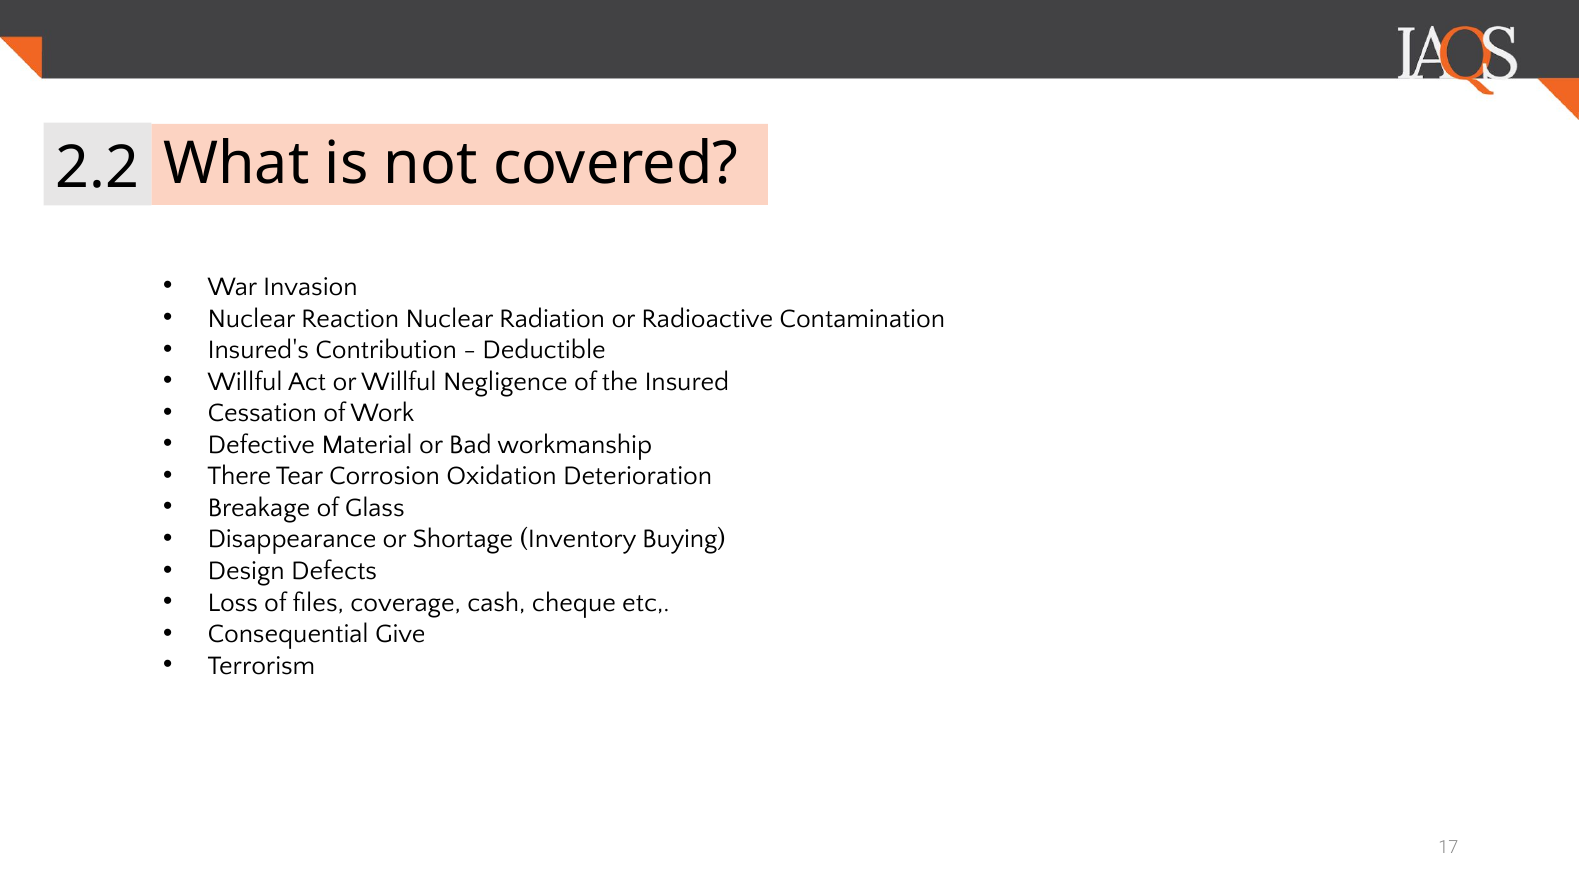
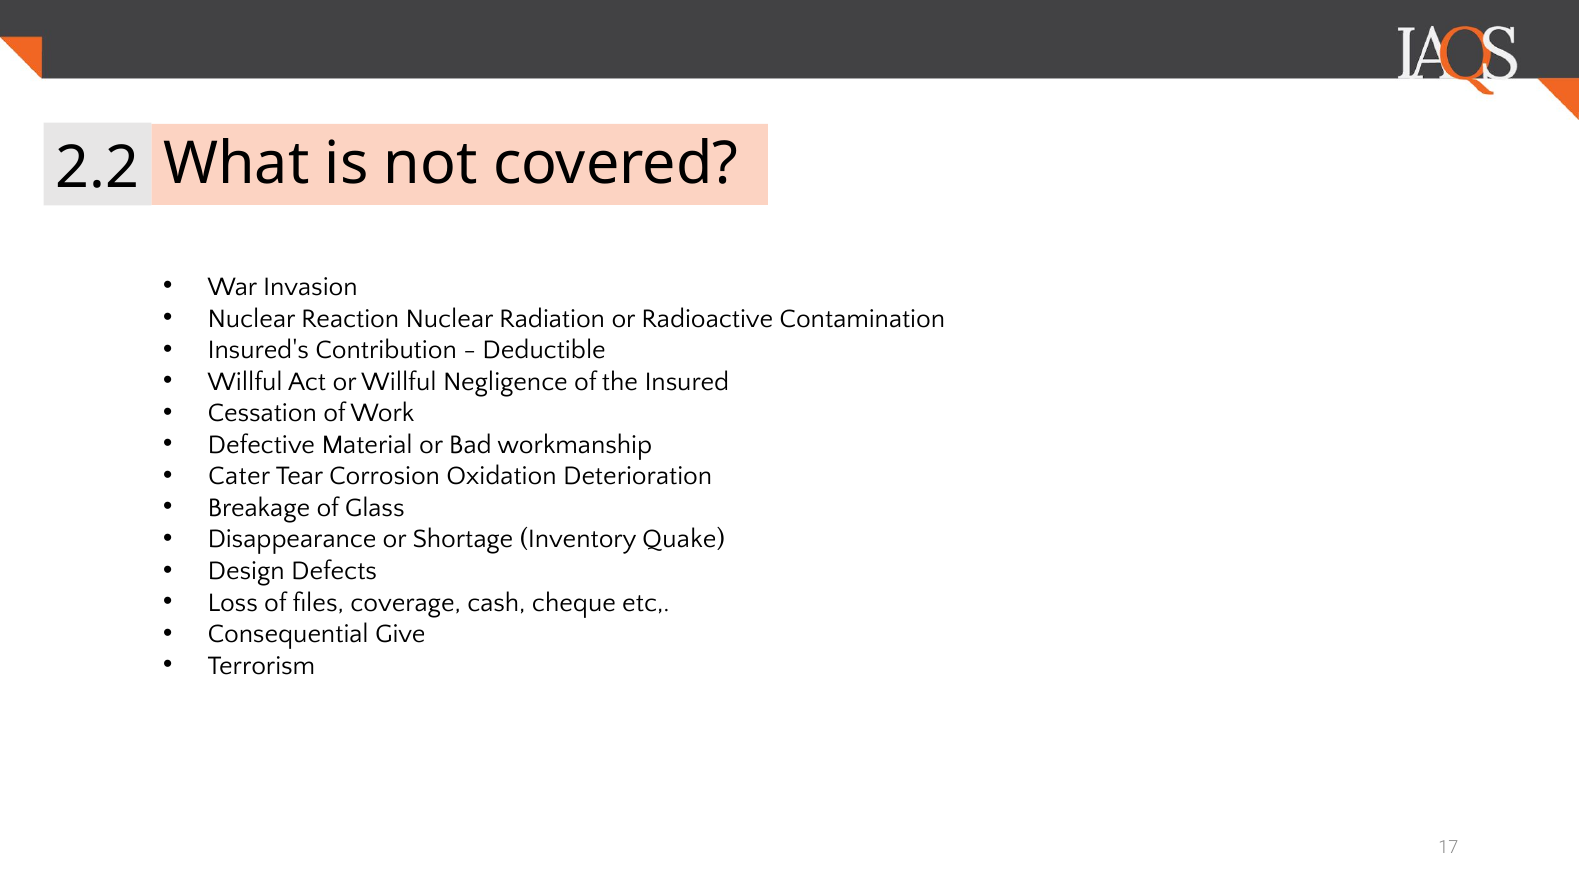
There: There -> Cater (239, 476)
Buying: Buying -> Quake (684, 539)
